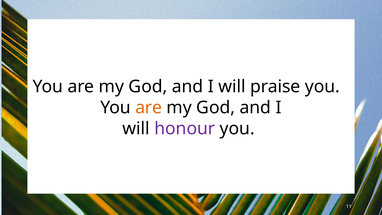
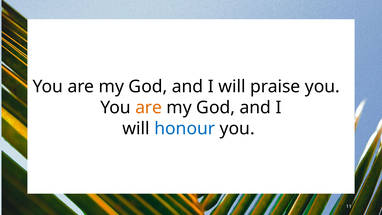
honour colour: purple -> blue (185, 129)
